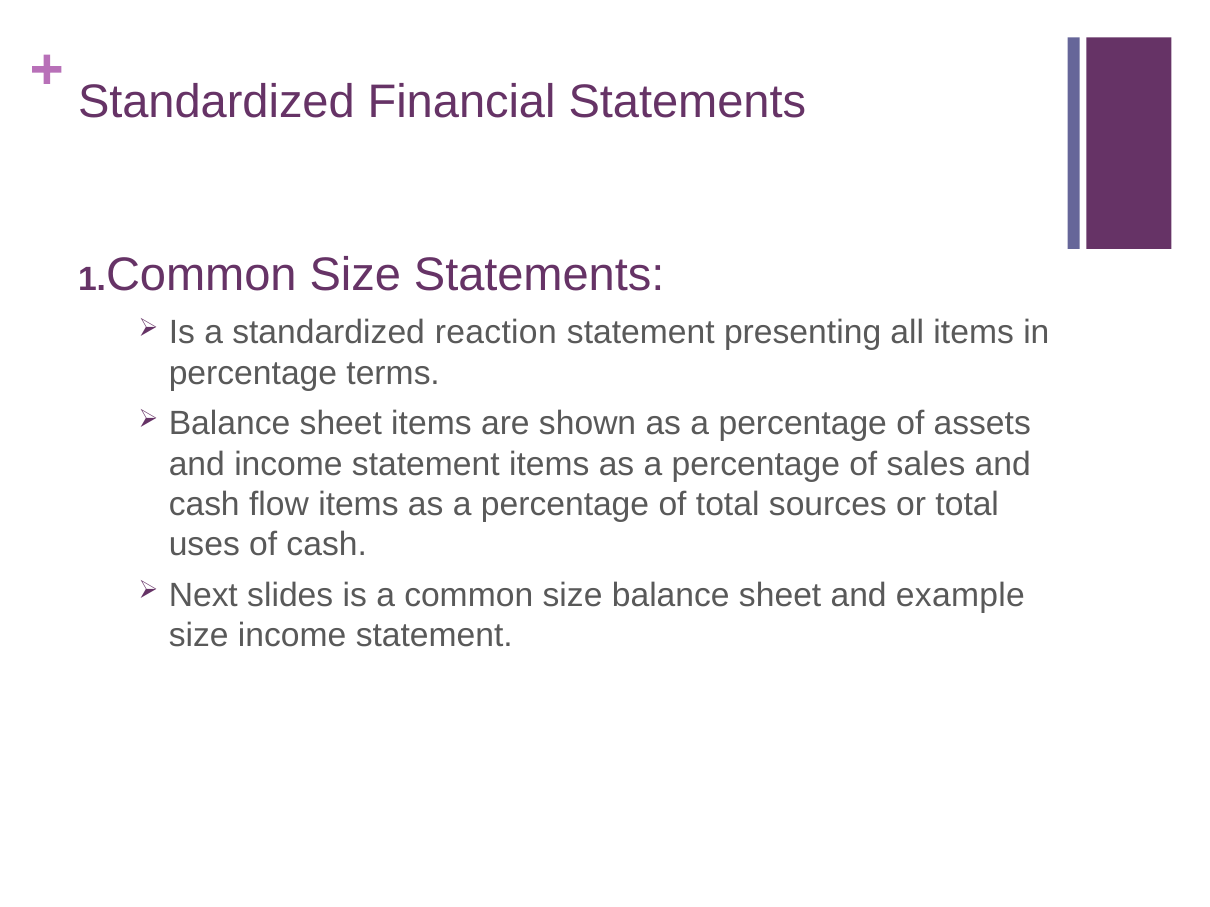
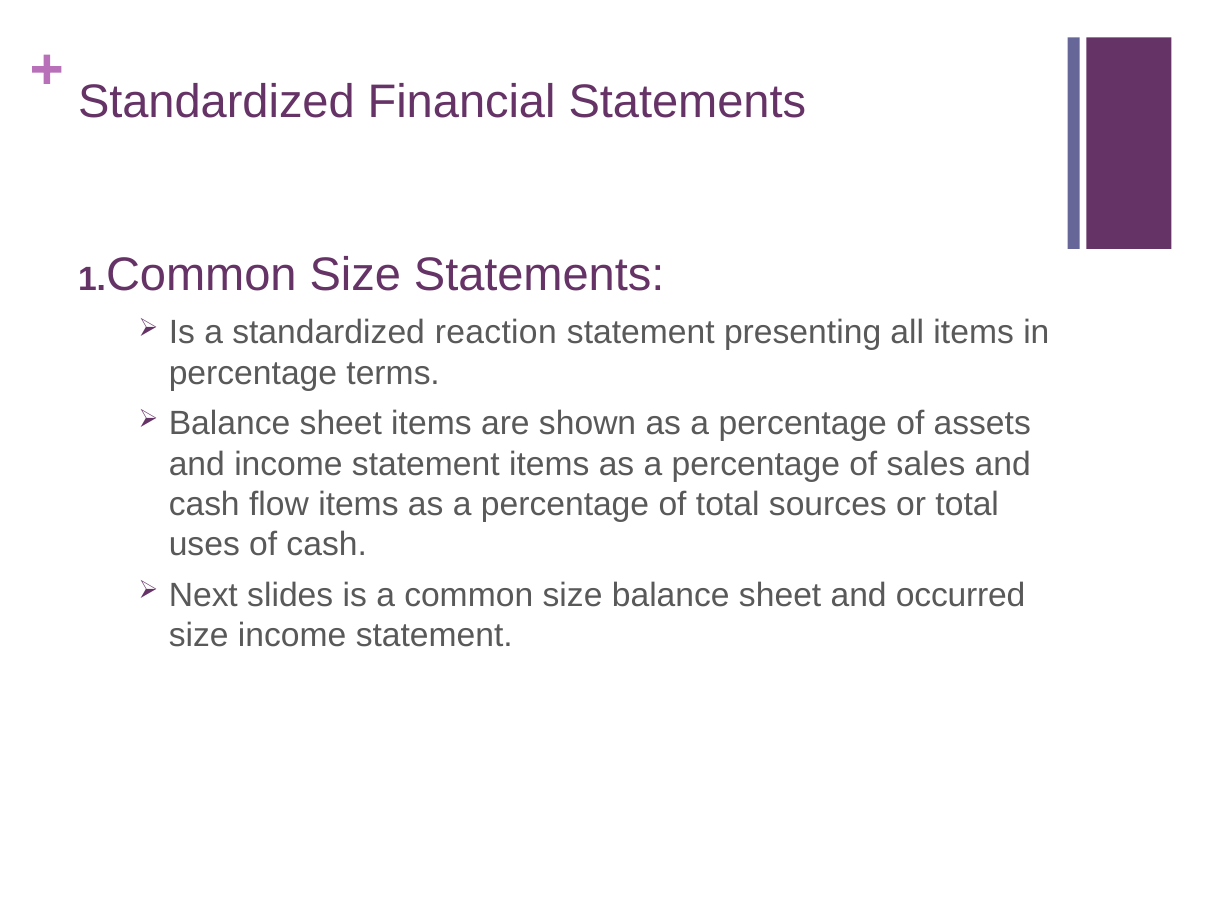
example: example -> occurred (961, 596)
